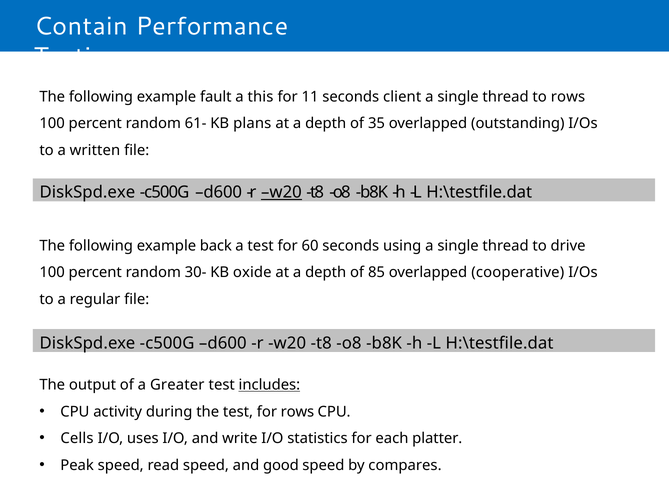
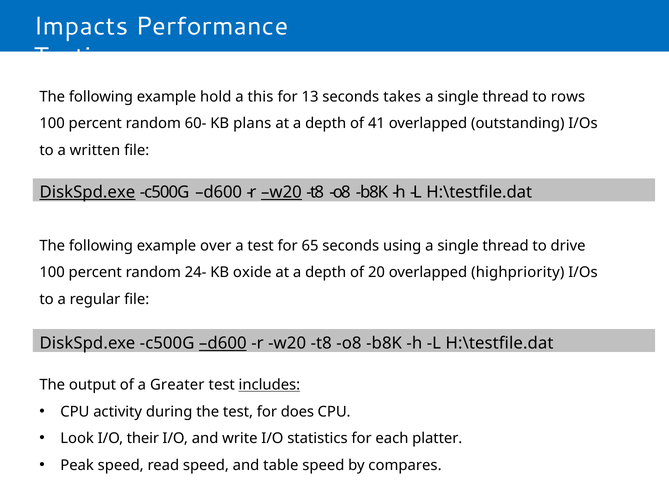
Contain: Contain -> Impacts (81, 26)
fault: fault -> hold (216, 97)
11: 11 -> 13 (310, 97)
client: client -> takes (402, 97)
61-: 61- -> 60- (196, 123)
35: 35 -> 41 (376, 123)
DiskSpd.exe underline: none -> present (87, 192)
back: back -> over (216, 246)
60: 60 -> 65 (310, 246)
30-: 30- -> 24- (196, 272)
85: 85 -> 20 (376, 272)
cooperative: cooperative -> highpriority (518, 272)
d600 underline: none -> present (223, 343)
for rows: rows -> does (297, 411)
Cells: Cells -> Look (77, 438)
uses: uses -> their (143, 438)
good: good -> table (281, 465)
